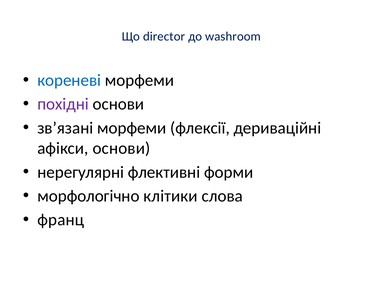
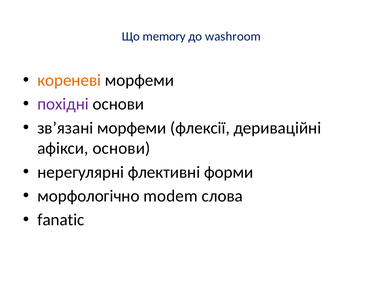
director: director -> memory (164, 36)
кореневі colour: blue -> orange (69, 80)
клітики: клітики -> modem (171, 196)
франц: франц -> fanatic (61, 220)
